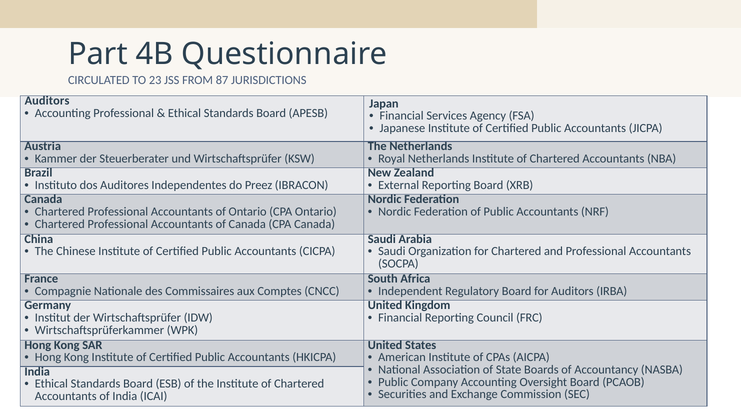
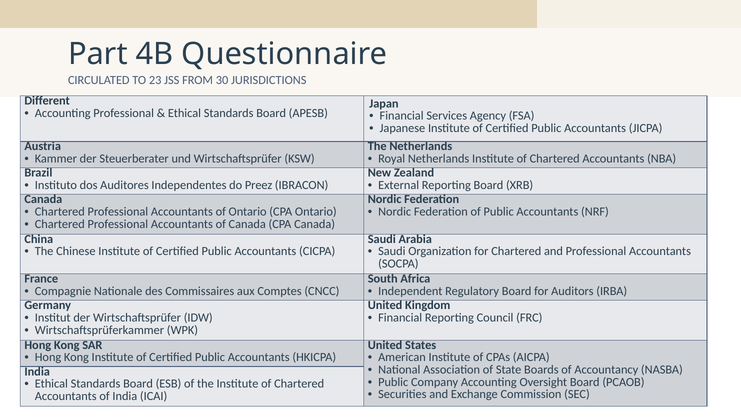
87: 87 -> 30 (222, 80)
Auditors: Auditors -> Different (47, 101)
